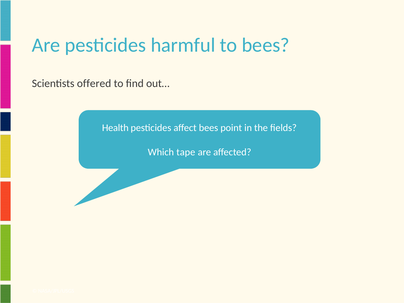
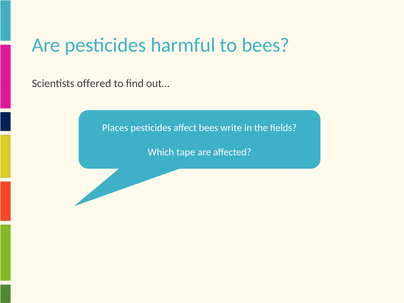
Health: Health -> Places (115, 128)
point: point -> write (231, 128)
